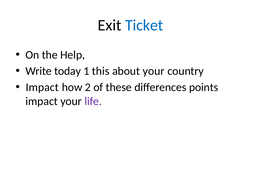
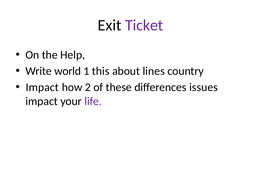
Ticket colour: blue -> purple (144, 25)
today: today -> world (68, 71)
about your: your -> lines (154, 71)
points: points -> issues (204, 87)
